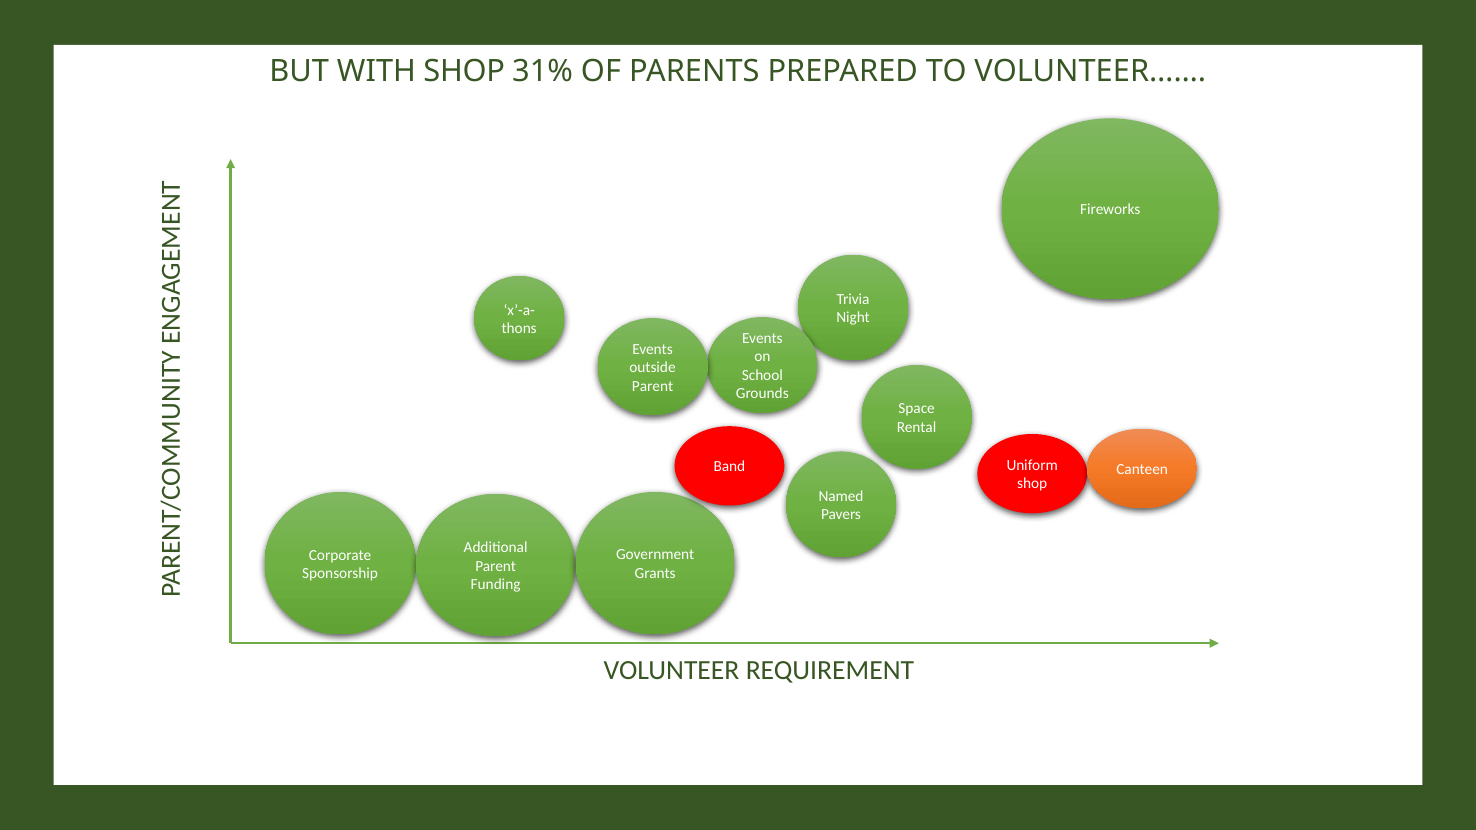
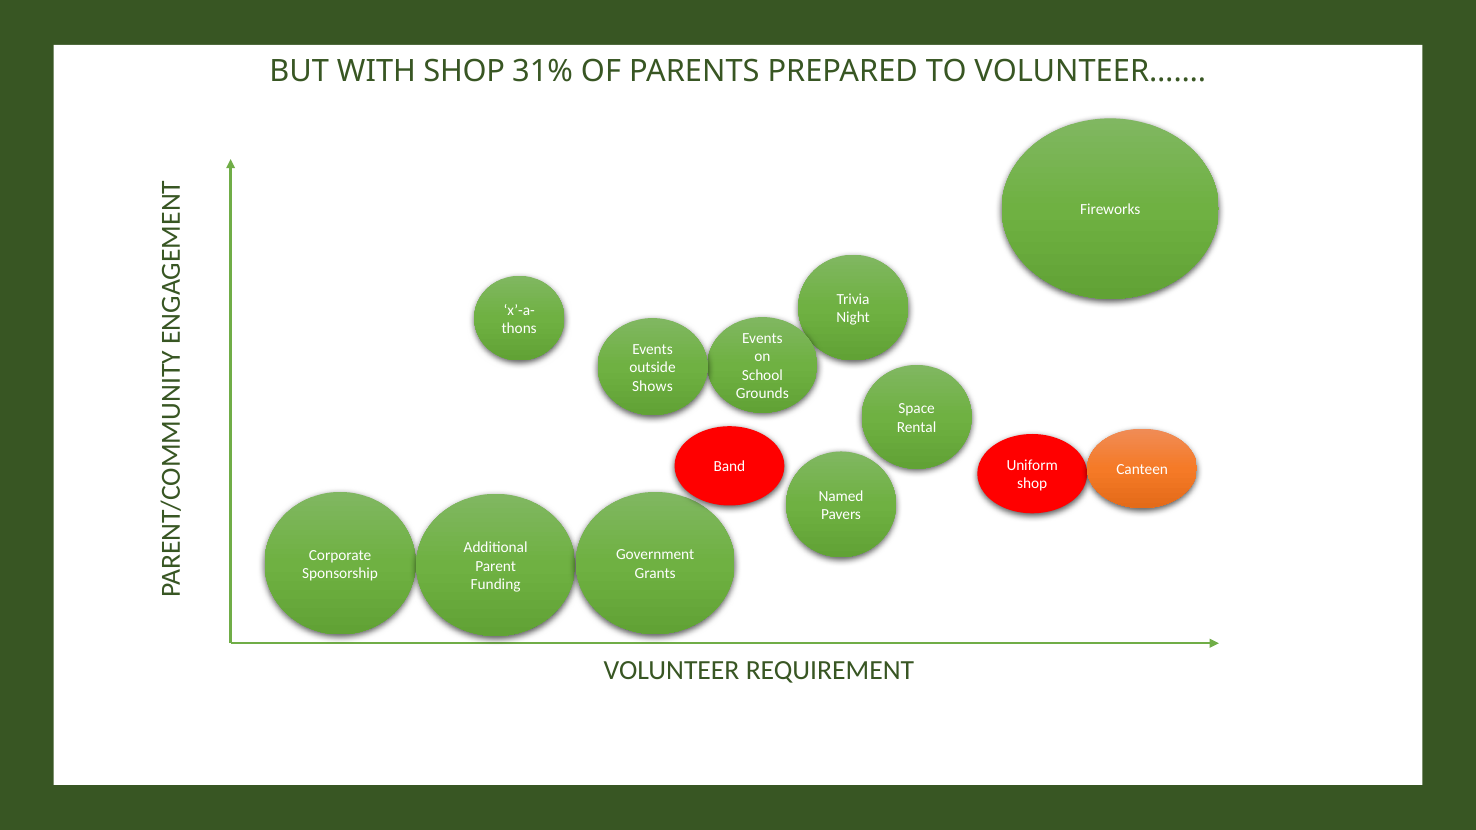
Parent: Parent -> Shows (652, 386)
